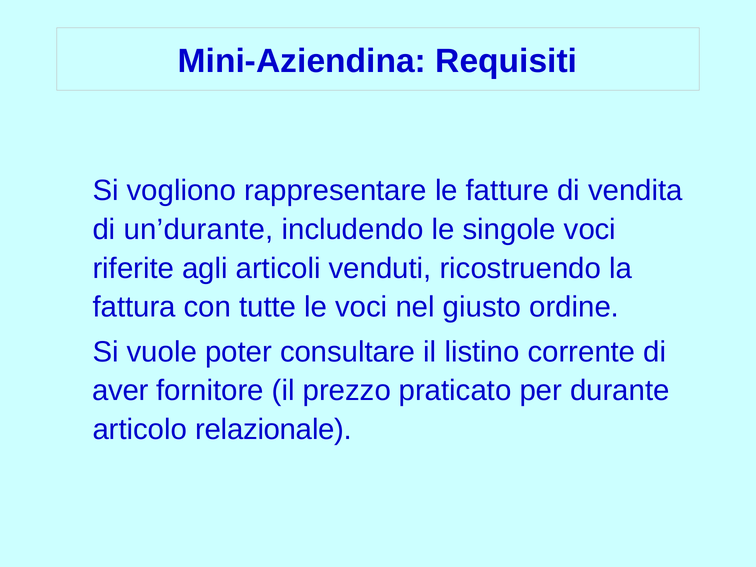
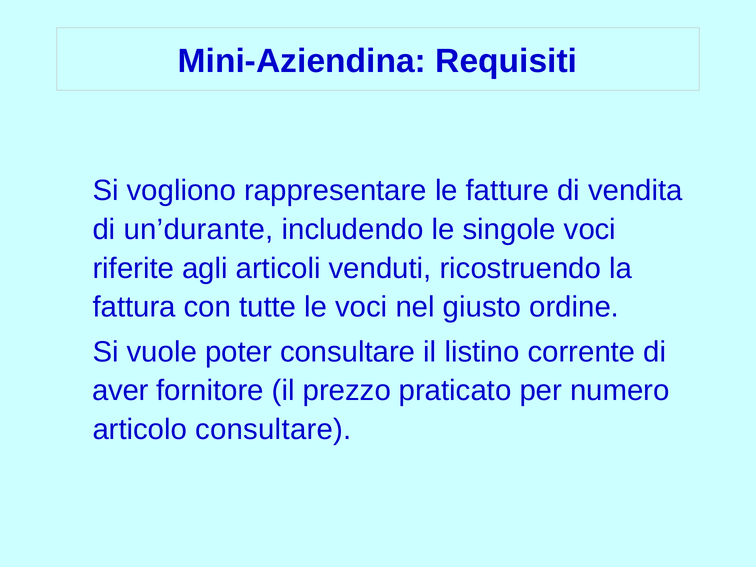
durante: durante -> numero (620, 391)
articolo relazionale: relazionale -> consultare (273, 430)
